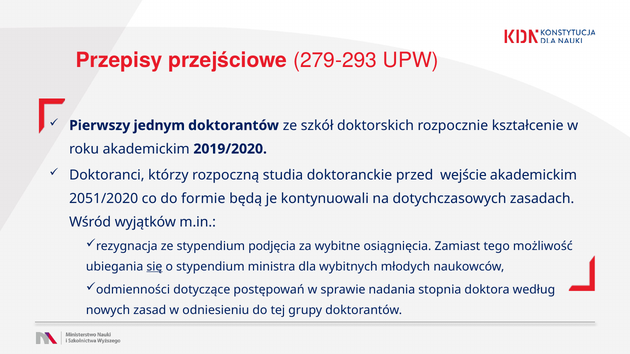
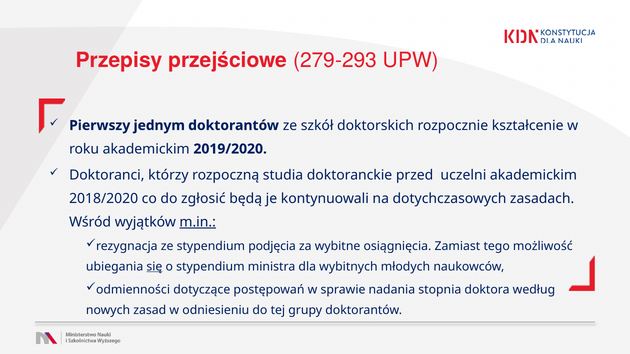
wejście: wejście -> uczelni (463, 175)
2051/2020: 2051/2020 -> 2018/2020 (104, 199)
formie: formie -> zgłosić (203, 199)
m.in underline: none -> present (198, 222)
